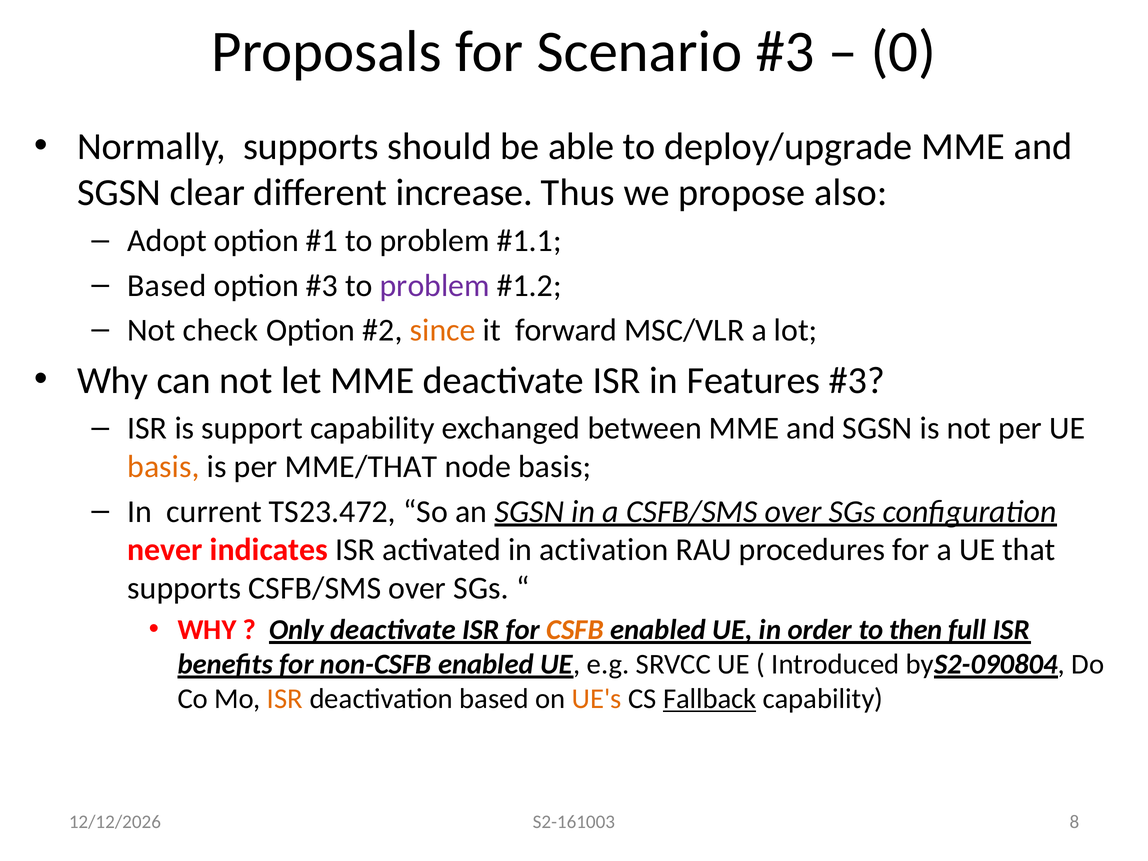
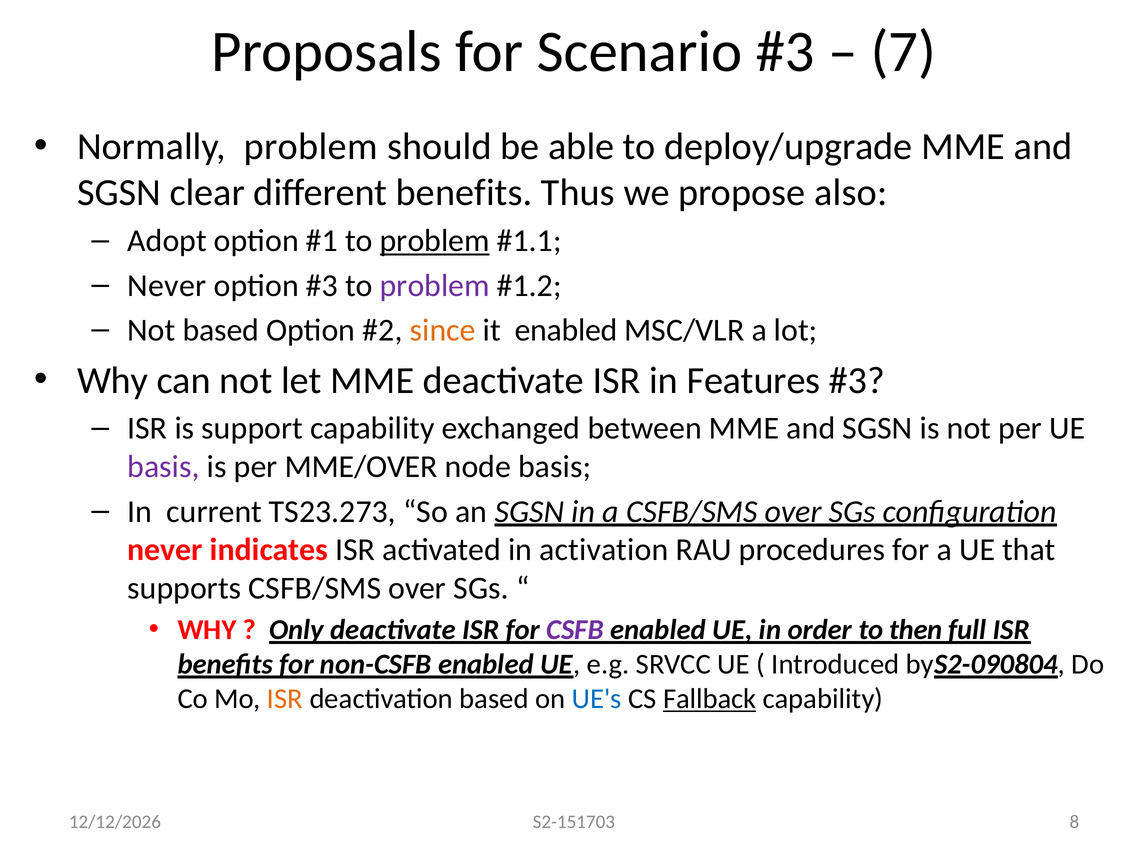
0: 0 -> 7 (903, 52)
Normally supports: supports -> problem (311, 147)
different increase: increase -> benefits (464, 193)
problem underline: none -> present (435, 241)
Based: Based -> Never (167, 286)
Not check: check -> based (221, 330)
it forward: forward -> enabled (566, 330)
basis colour: orange -> purple (163, 467)
MME/THAT: MME/THAT -> MME/OVER (361, 467)
TS23.472: TS23.472 -> TS23.273 (332, 511)
CSFB colour: orange -> purple (575, 630)
UE's colour: orange -> blue (597, 699)
S2-161003: S2-161003 -> S2-151703 (574, 822)
